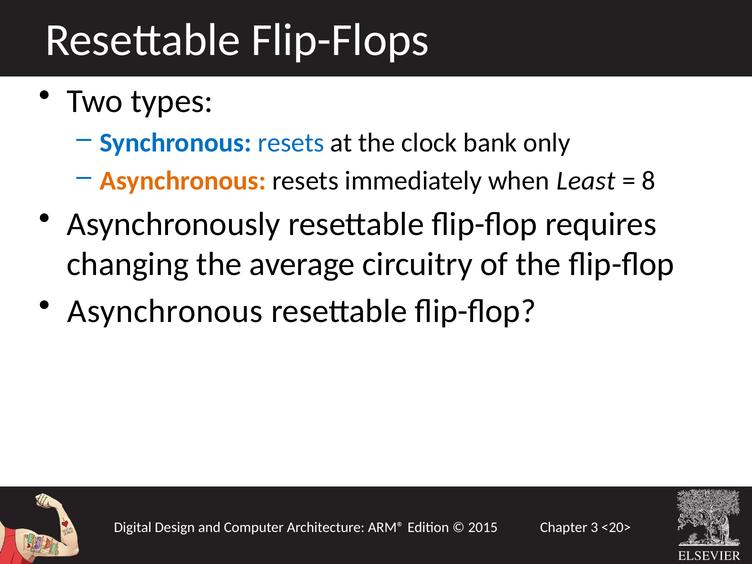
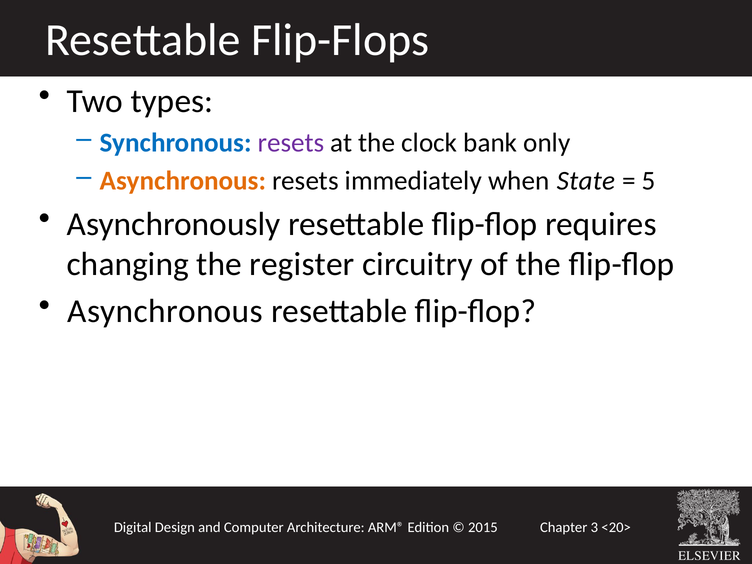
resets colour: blue -> purple (291, 143)
Least: Least -> State (586, 181)
8: 8 -> 5 (649, 181)
average: average -> register (302, 264)
